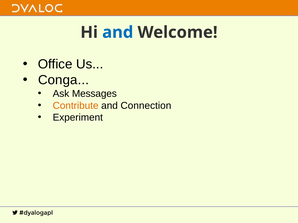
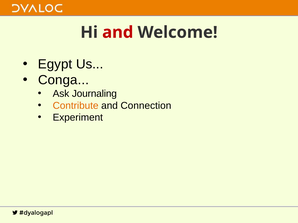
and colour: blue -> red (118, 32)
Office: Office -> Egypt (55, 64)
Messages: Messages -> Journaling (94, 94)
